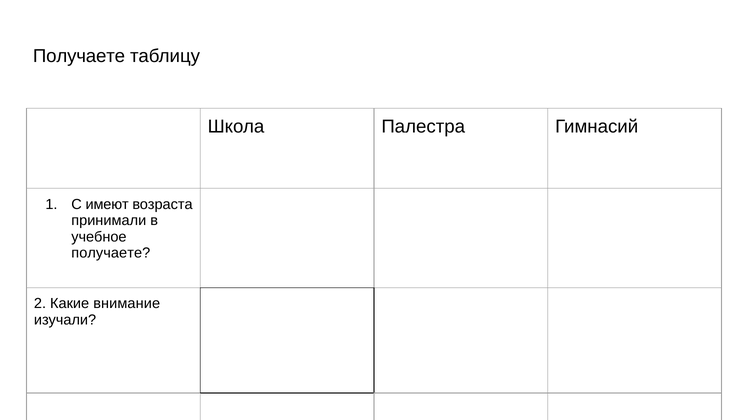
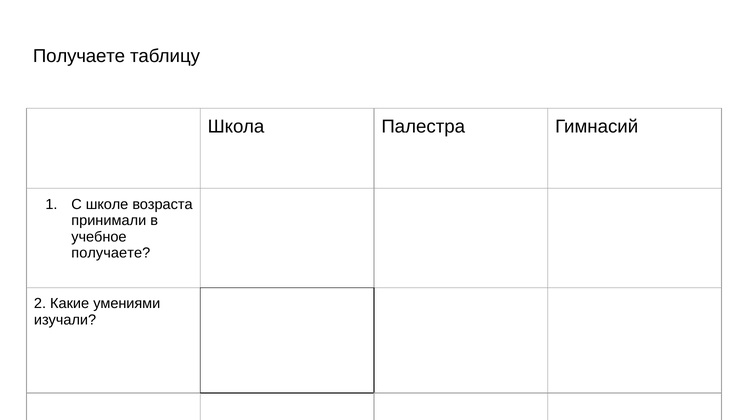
имеют: имеют -> школе (107, 204)
внимание: внимание -> умениями (127, 304)
